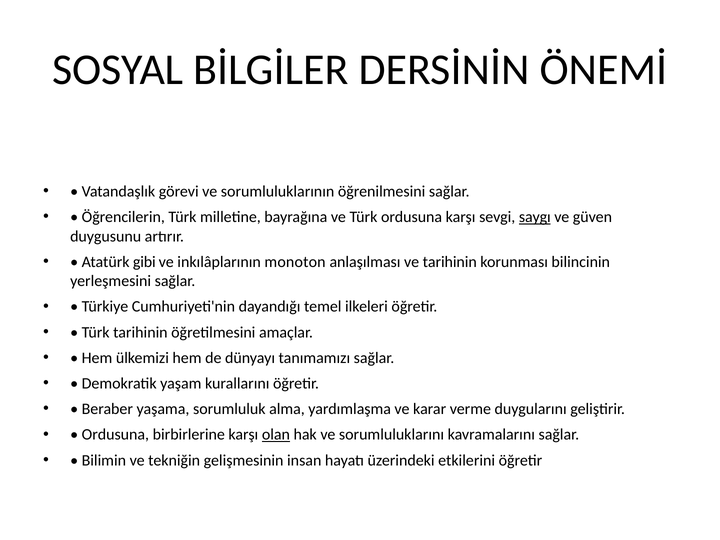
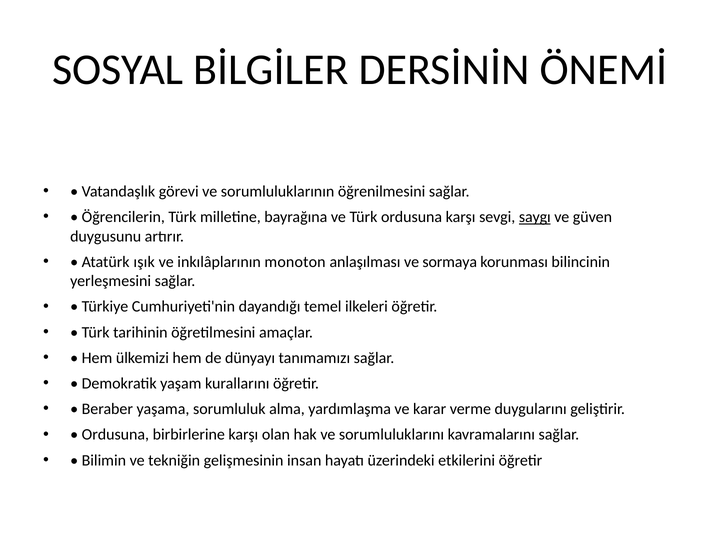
gibi: gibi -> ışık (144, 262)
ve tarihinin: tarihinin -> sormaya (450, 262)
olan underline: present -> none (276, 435)
